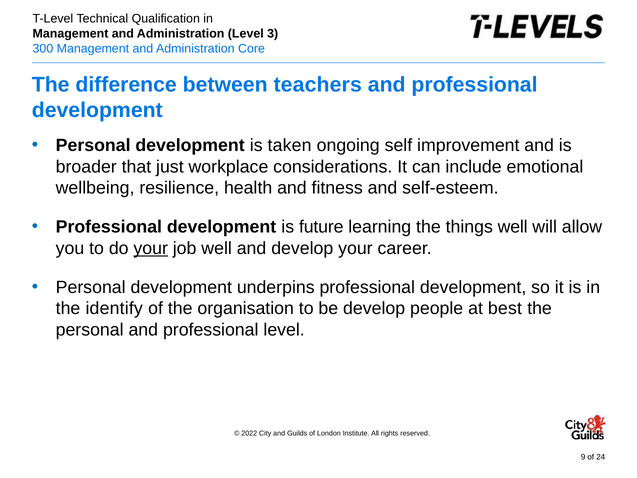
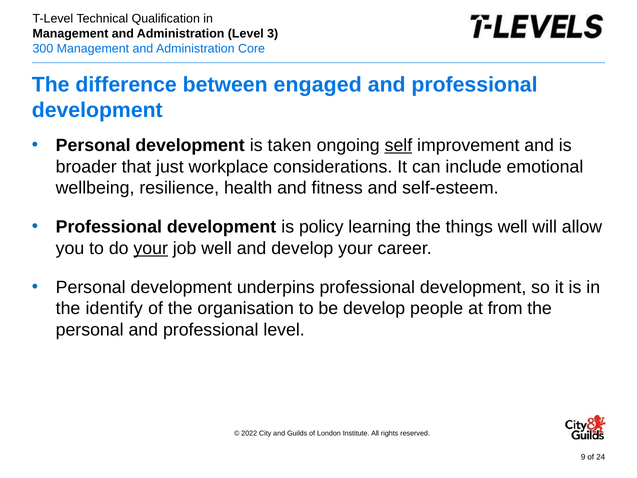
teachers: teachers -> engaged (318, 84)
self underline: none -> present (398, 145)
future: future -> policy (321, 227)
best: best -> from (505, 308)
